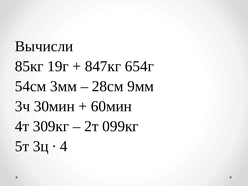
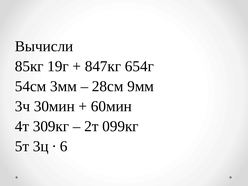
4: 4 -> 6 (64, 146)
